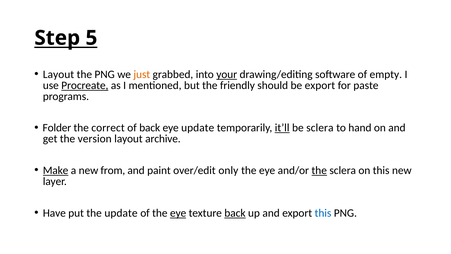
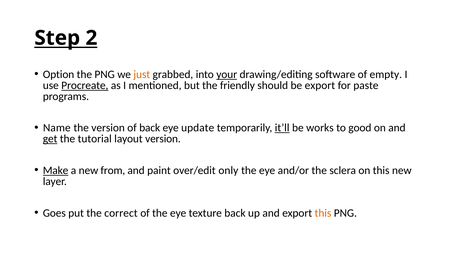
5: 5 -> 2 (91, 38)
Layout: Layout -> Option (59, 74)
Folder: Folder -> Name (57, 128)
the correct: correct -> version (108, 128)
be sclera: sclera -> works (320, 128)
hand: hand -> good (360, 128)
get underline: none -> present (50, 139)
version: version -> tutorial (95, 139)
layout archive: archive -> version (163, 139)
the underline: present -> none (319, 170)
Have: Have -> Goes (54, 213)
the update: update -> correct (121, 213)
eye underline: present -> none (178, 213)
back underline: present -> none (235, 213)
this colour: blue -> orange (323, 213)
